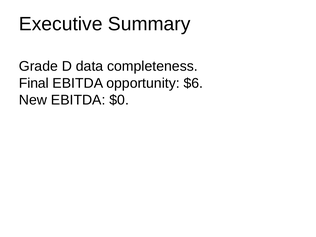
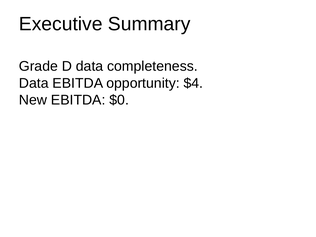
Final: Final -> Data (34, 83)
$6: $6 -> $4 (193, 83)
